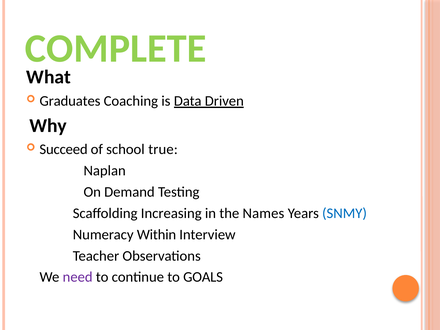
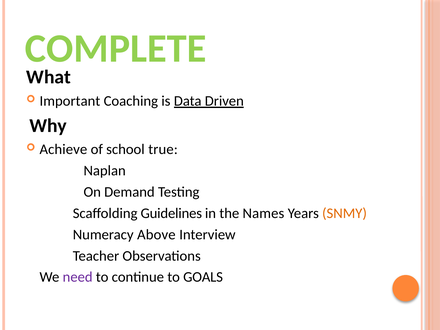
Graduates: Graduates -> Important (70, 101)
Succeed: Succeed -> Achieve (63, 149)
Increasing: Increasing -> Guidelines (171, 213)
SNMY colour: blue -> orange (345, 213)
Within: Within -> Above (156, 235)
